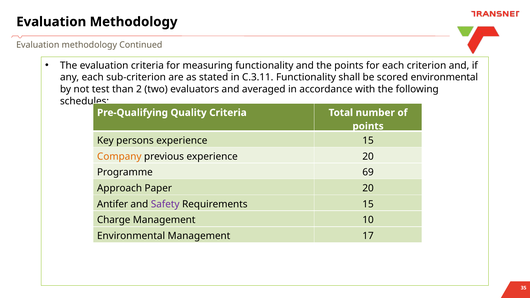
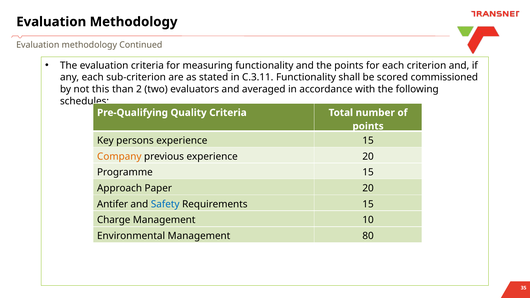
scored environmental: environmental -> commissioned (444, 77)
test: test -> this (101, 89)
Programme 69: 69 -> 15 (368, 172)
Safety colour: purple -> blue (165, 204)
17: 17 -> 80 (368, 236)
